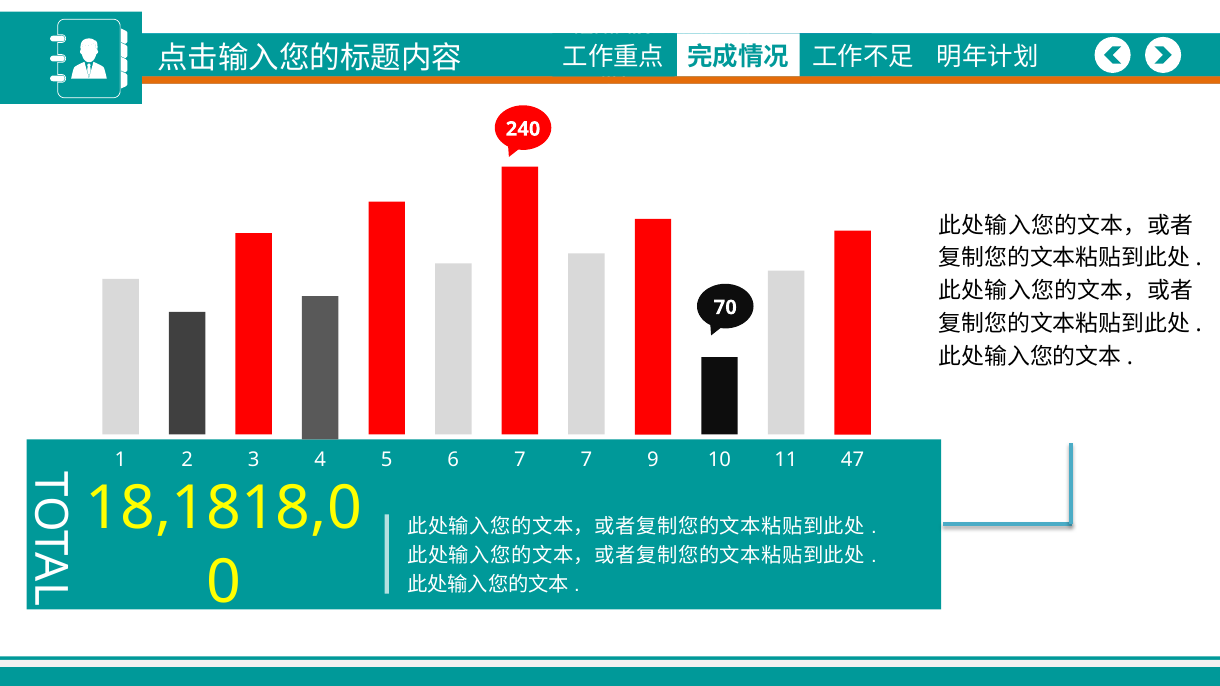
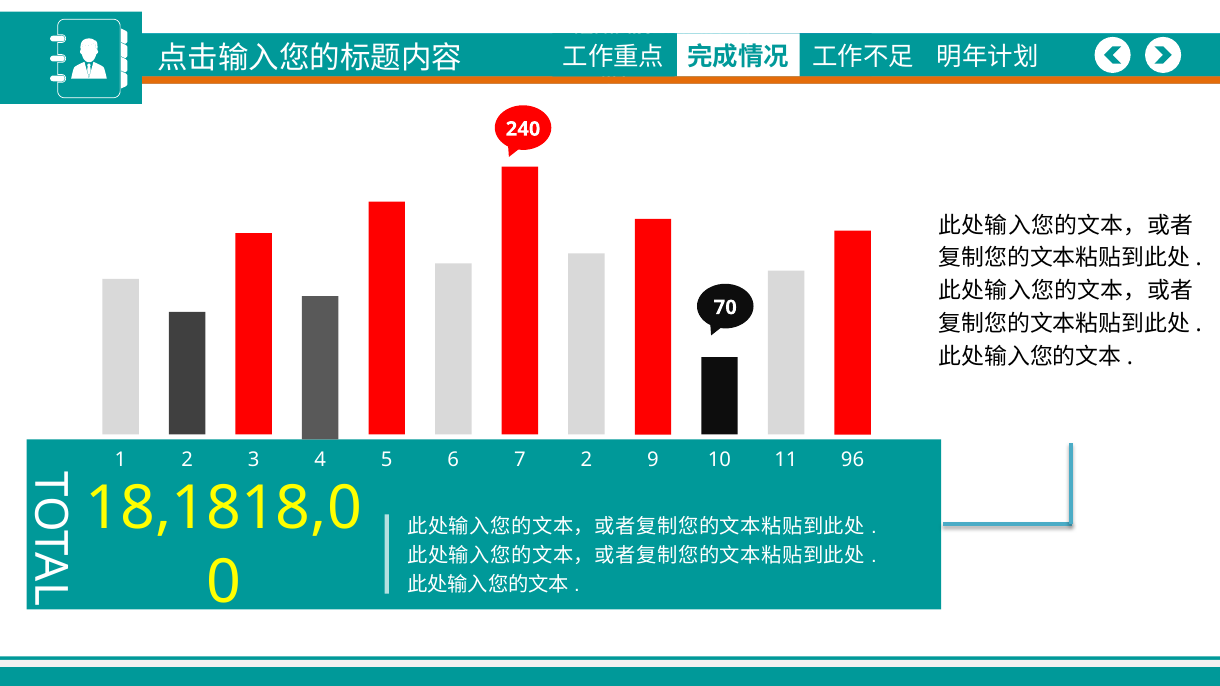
7 7: 7 -> 2 (586, 460)
47: 47 -> 96 (853, 460)
